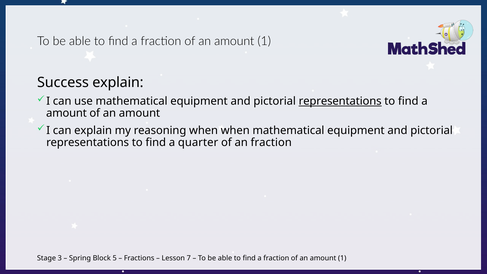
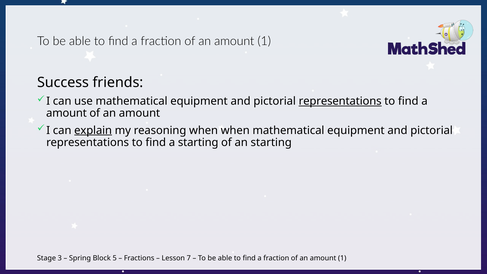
Success explain: explain -> friends (118, 82)
explain underline: none -> present (93, 130)
a quarter: quarter -> starting (198, 142)
an fraction: fraction -> starting (271, 142)
